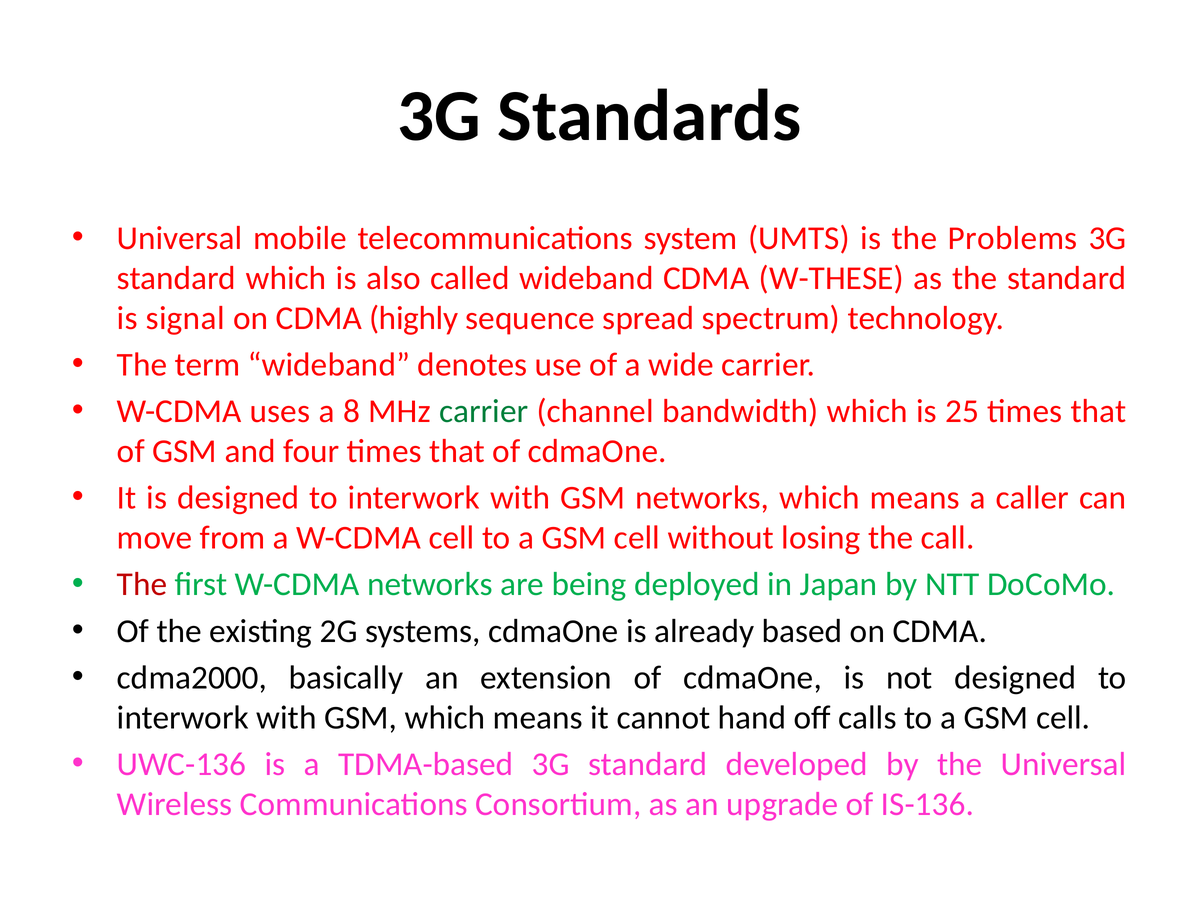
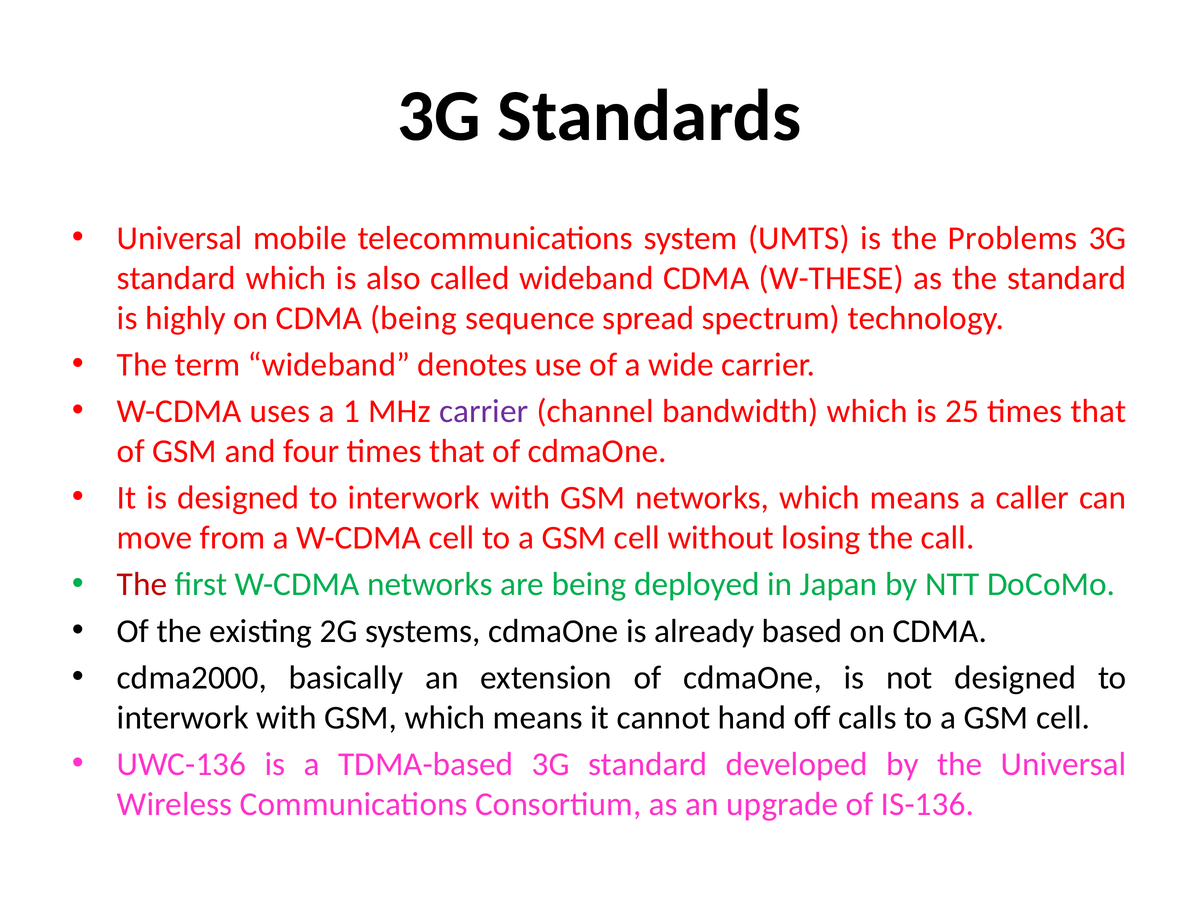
signal: signal -> highly (185, 318)
CDMA highly: highly -> being (413, 318)
8: 8 -> 1 (351, 411)
carrier colour: green -> purple (484, 411)
